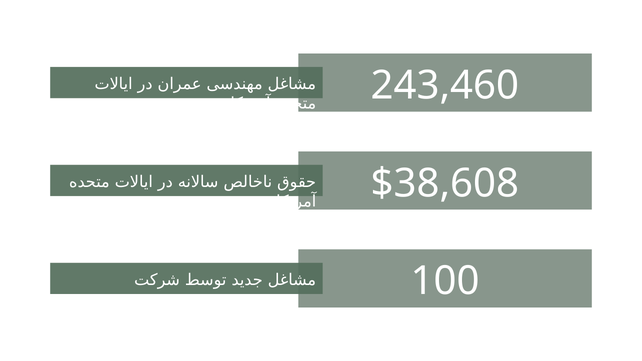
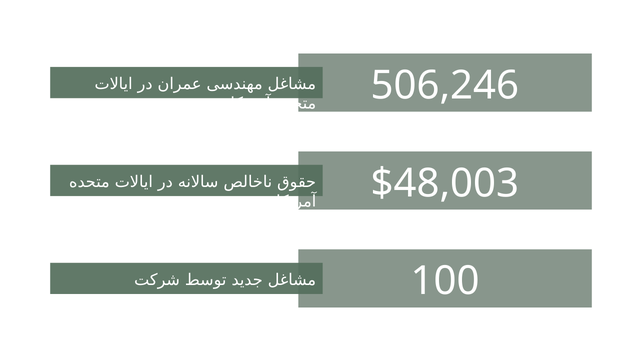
243,460: 243,460 -> 506,246 (445, 85)
$38,608: $38,608 -> $48,003 (445, 183)
